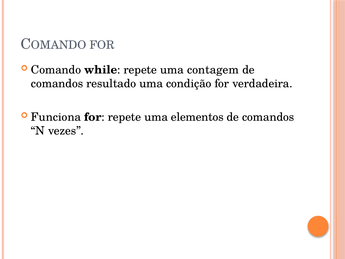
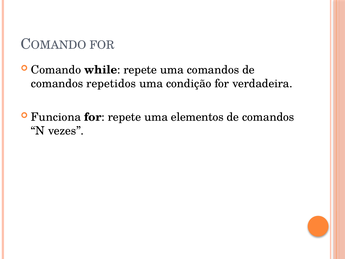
uma contagem: contagem -> comandos (213, 70)
resultado: resultado -> repetidos (111, 84)
